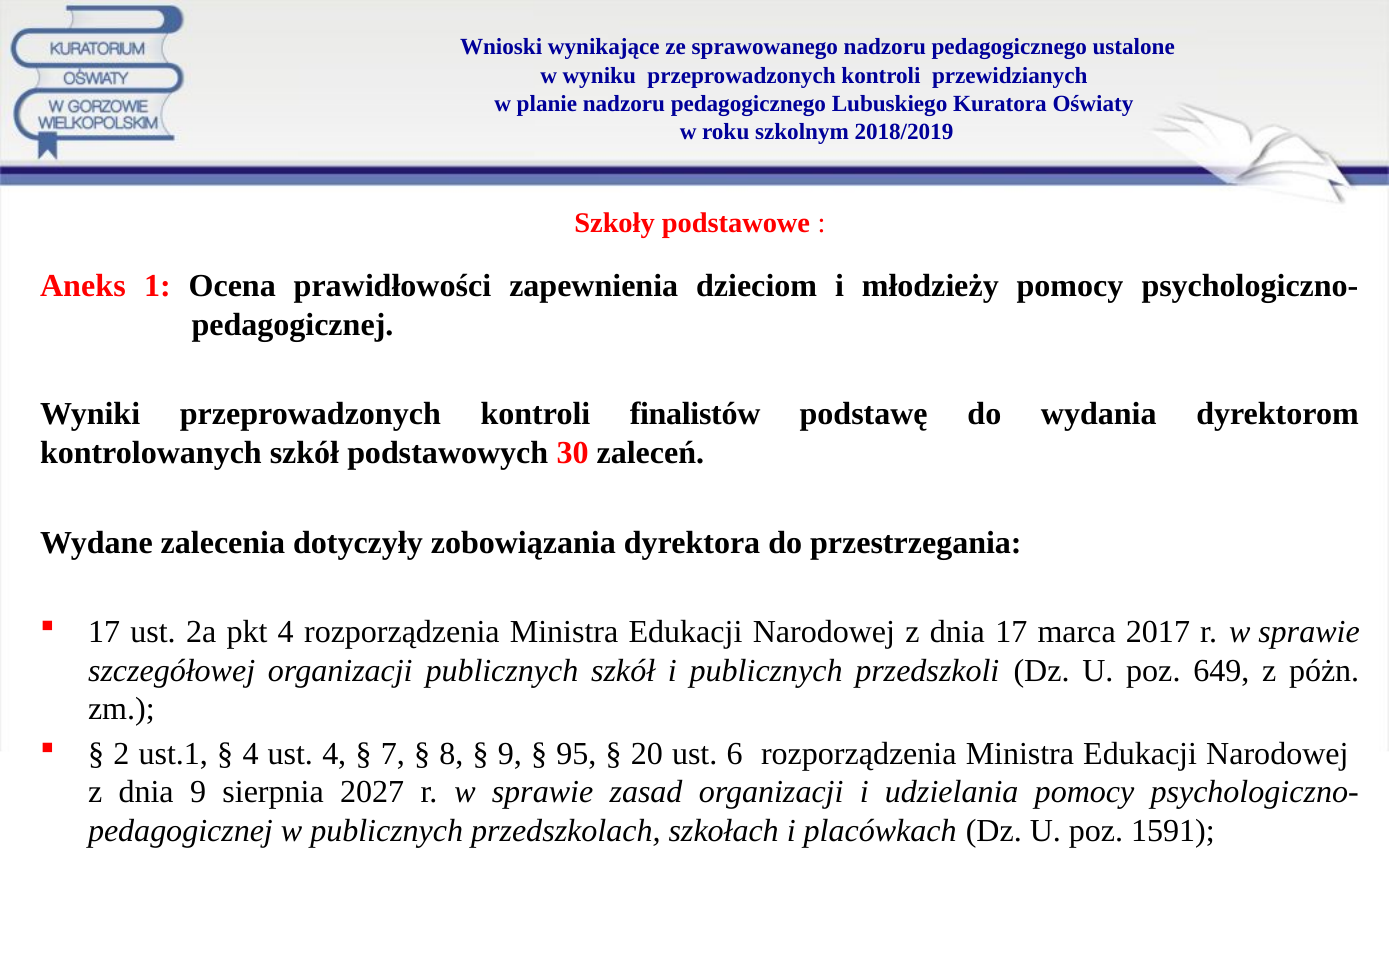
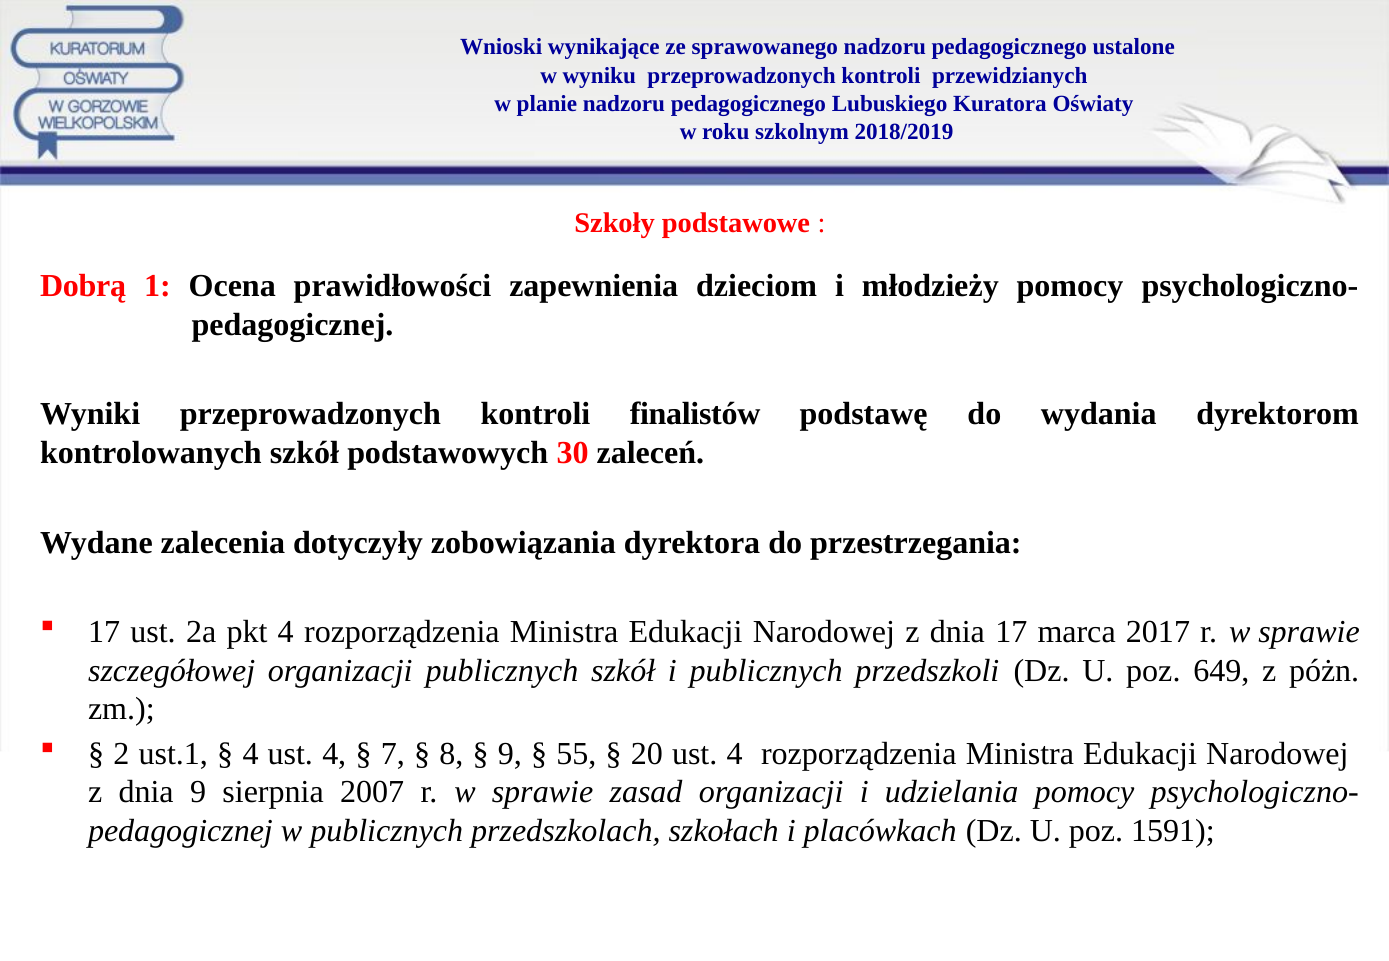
Aneks: Aneks -> Dobrą (83, 286)
95: 95 -> 55 (576, 754)
20 ust 6: 6 -> 4 (735, 754)
2027: 2027 -> 2007 (372, 793)
